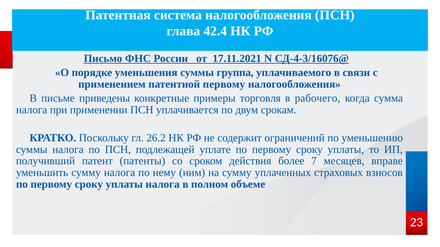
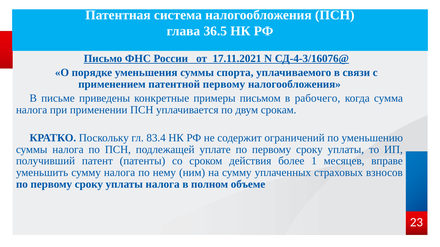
42.4: 42.4 -> 36.5 (215, 31)
группа: группа -> спорта (235, 73)
торговля: торговля -> письмом (260, 98)
26.2: 26.2 -> 83.4 (156, 138)
7: 7 -> 1 (314, 161)
